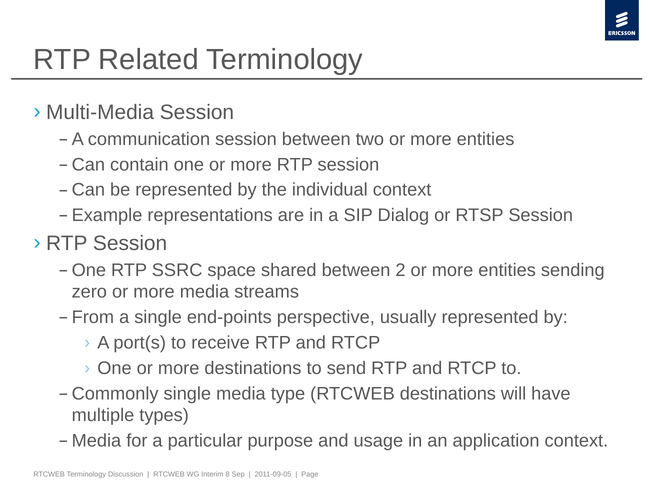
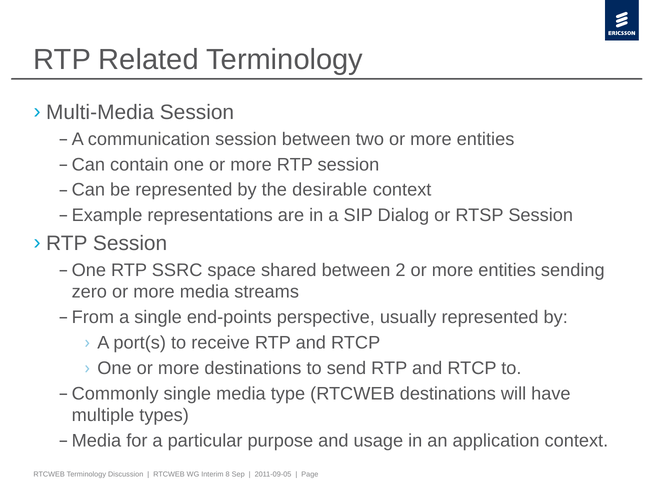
individual: individual -> desirable (330, 190)
